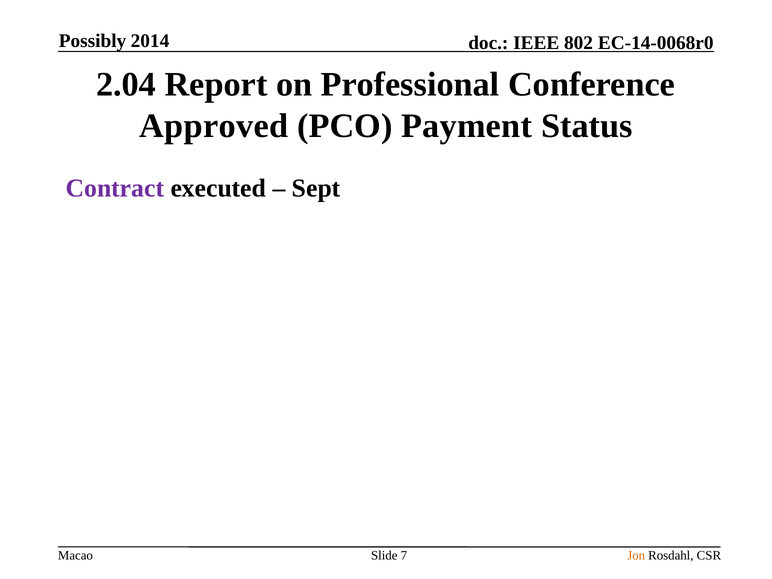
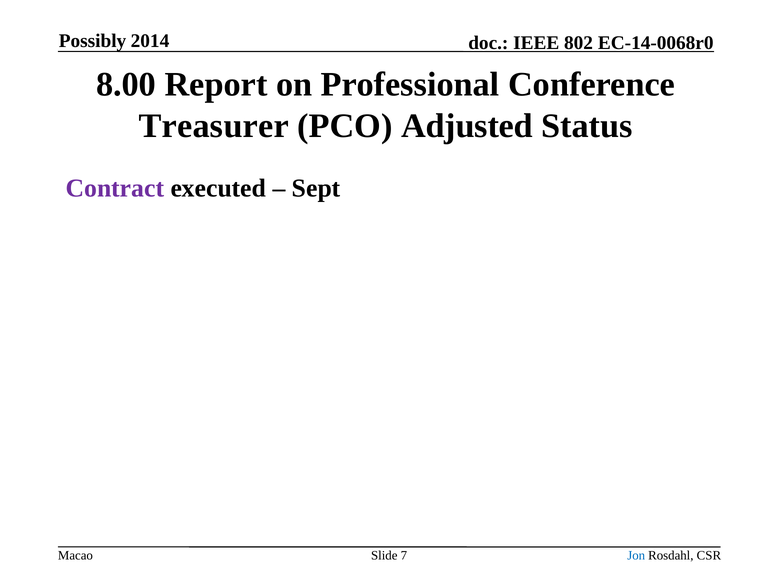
2.04: 2.04 -> 8.00 (126, 85)
Approved: Approved -> Treasurer (214, 126)
Payment: Payment -> Adjusted (467, 126)
Jon colour: orange -> blue (636, 555)
